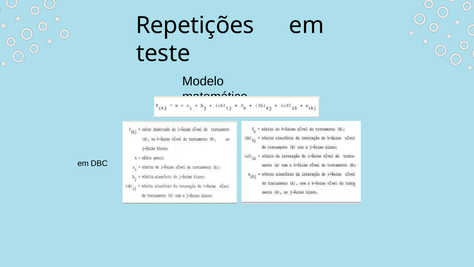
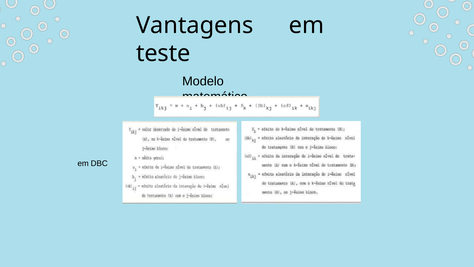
Repetições: Repetições -> Vantagens (195, 25)
